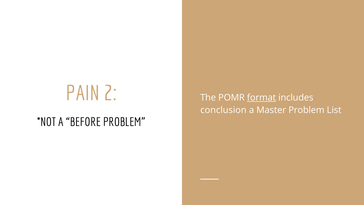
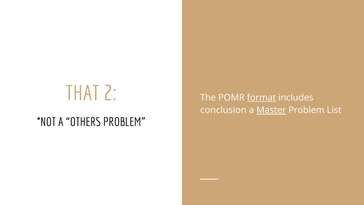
PAIN: PAIN -> THAT (83, 93)
Master underline: none -> present (271, 110)
BEFORE: BEFORE -> OTHERS (83, 122)
